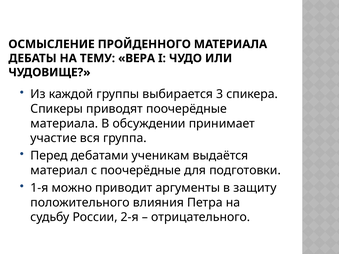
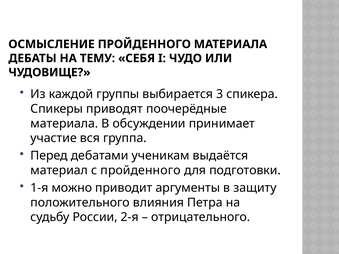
ВЕРА: ВЕРА -> СЕБЯ (137, 58)
с поочерёдные: поочерёдные -> пройденного (140, 171)
